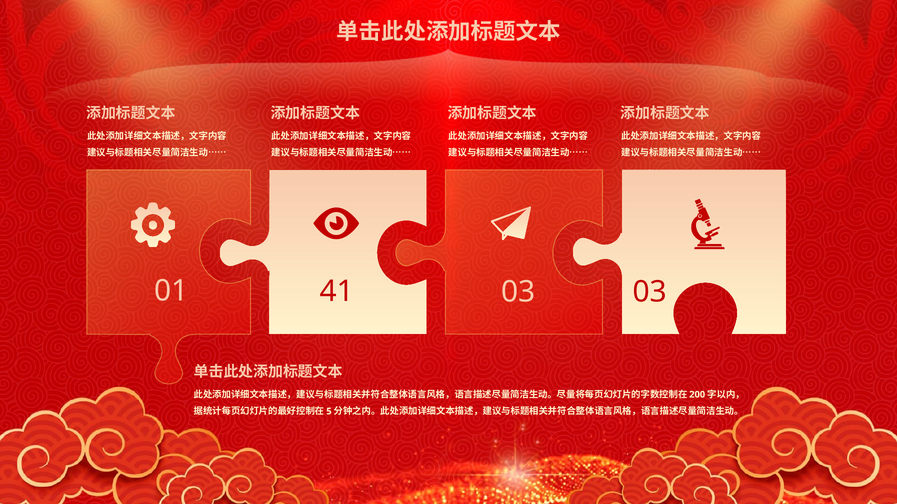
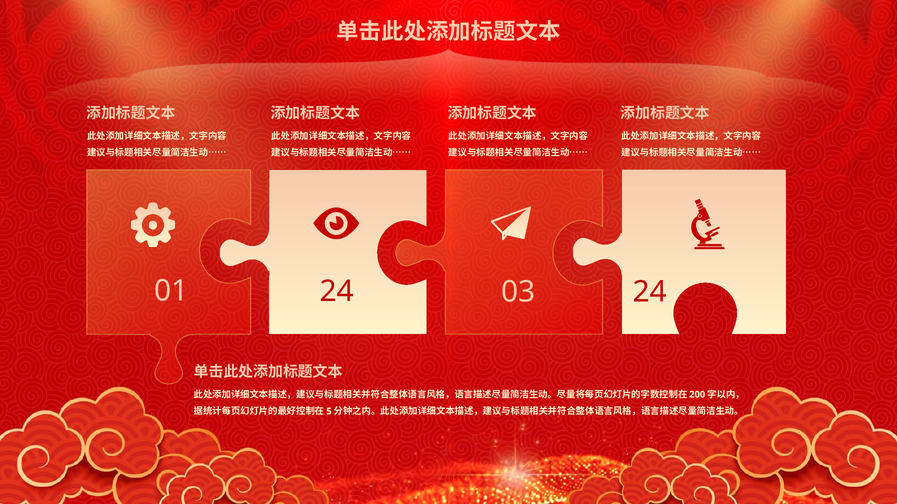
01 41: 41 -> 24 (337, 292)
03 03: 03 -> 24 (650, 292)
